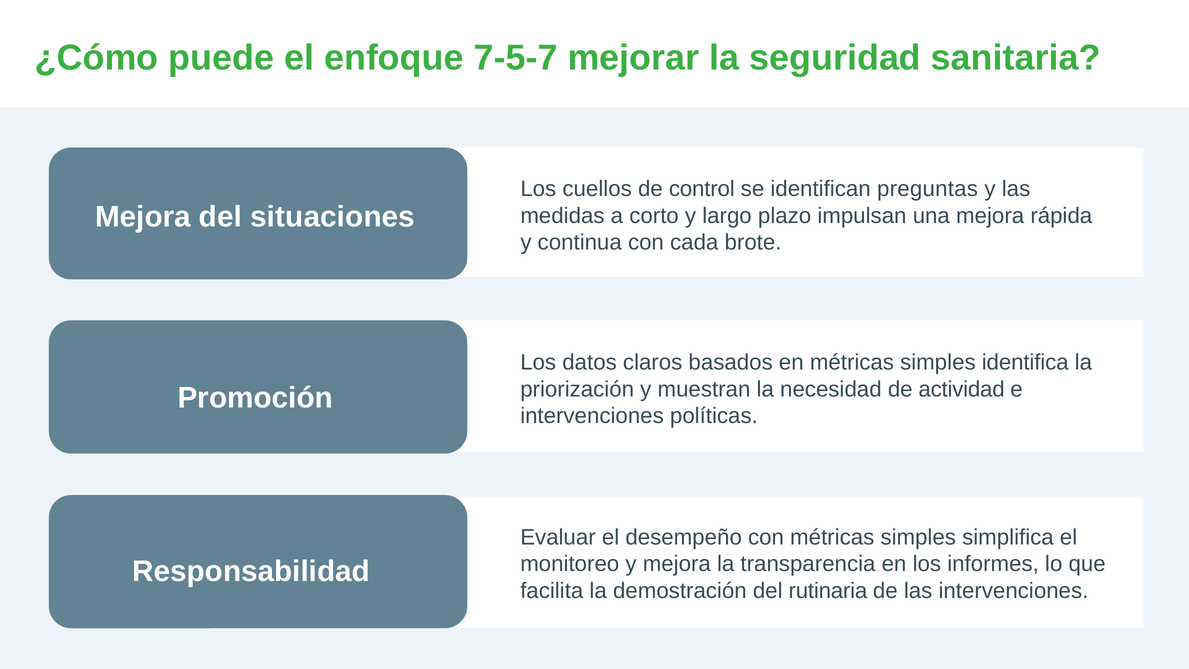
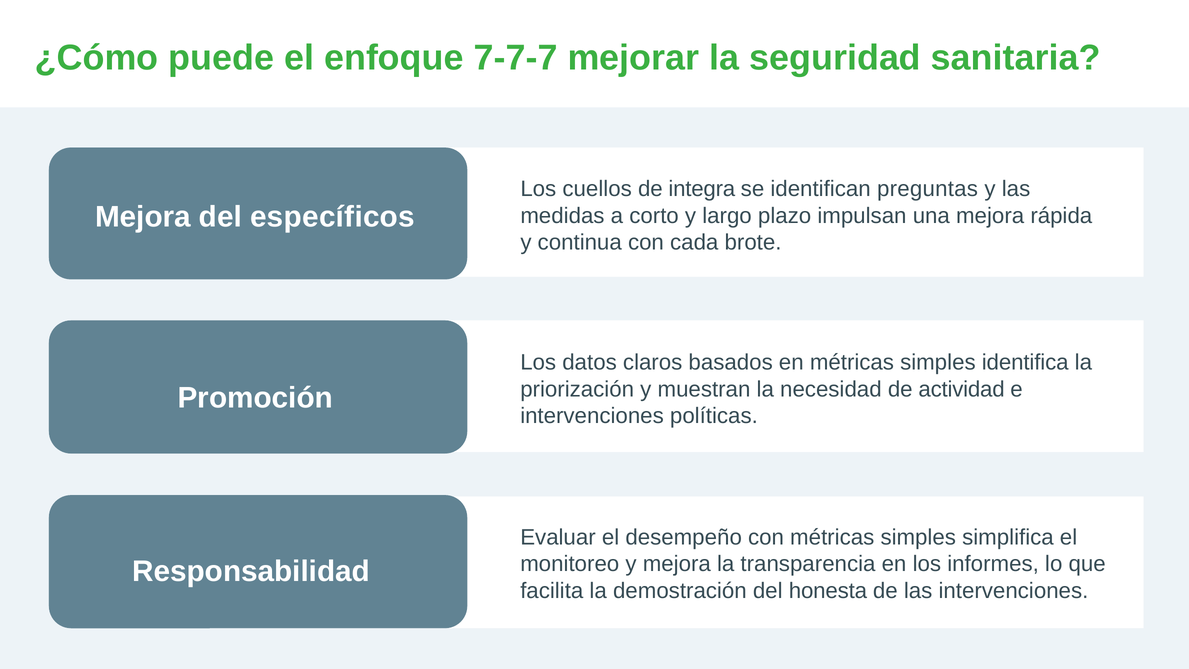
7-5-7: 7-5-7 -> 7-7-7 (516, 58)
control: control -> integra (702, 189)
situaciones: situaciones -> específicos (332, 217)
rutinaria: rutinaria -> honesta (828, 591)
